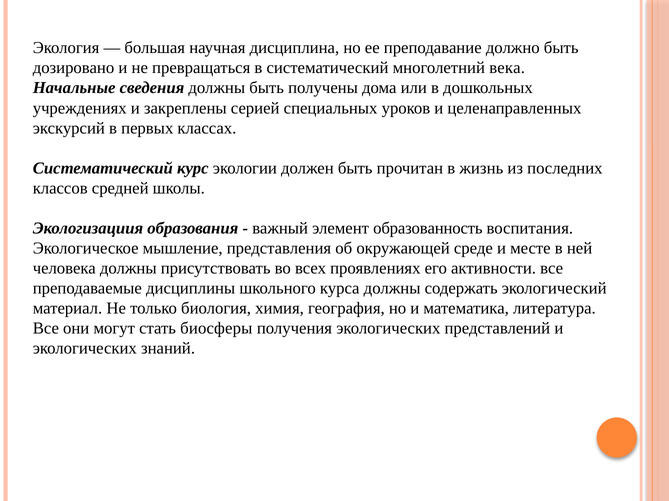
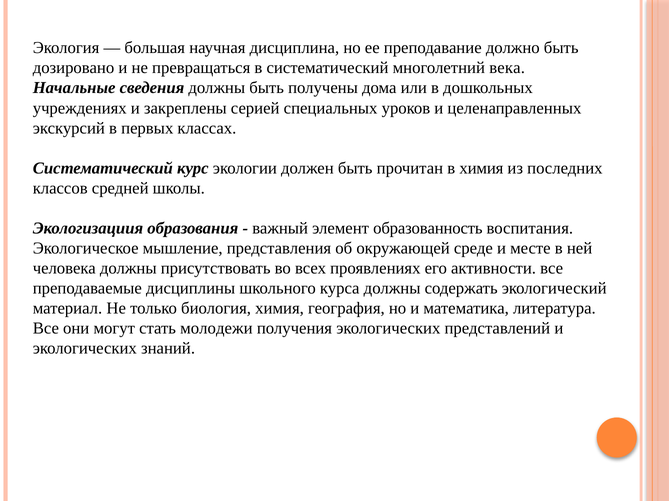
в жизнь: жизнь -> химия (481, 168)
биосферы: биосферы -> молодежи (216, 329)
